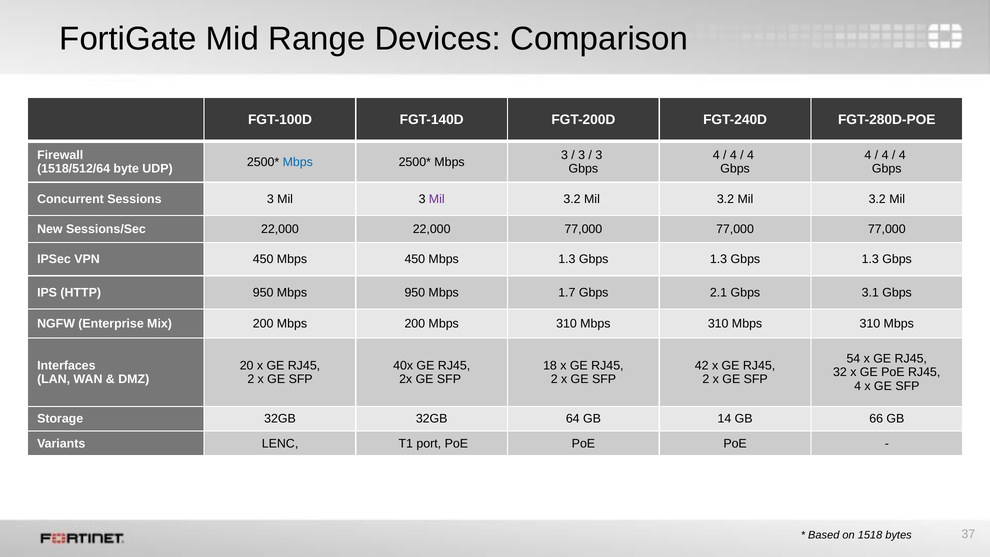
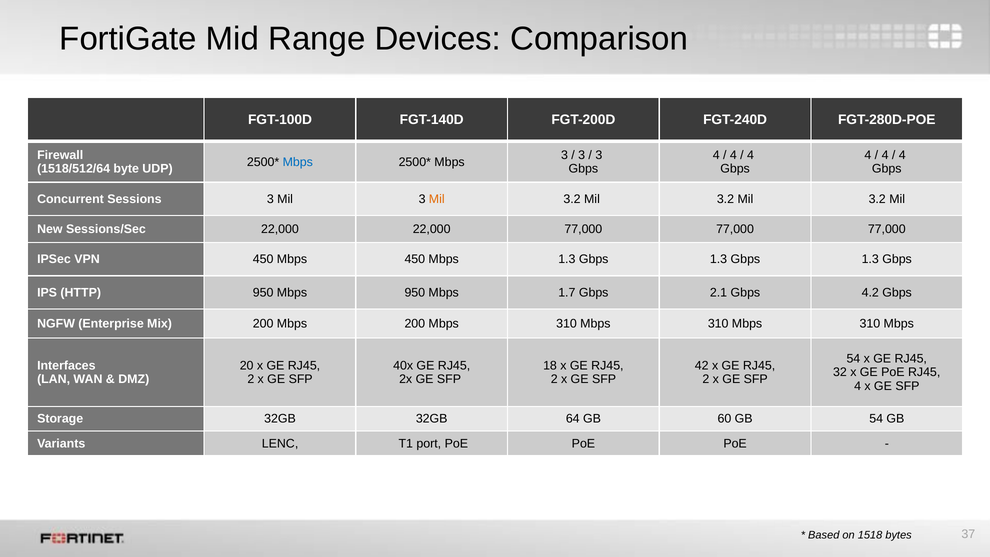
Mil colour: purple -> orange (437, 199)
3.1: 3.1 -> 4.2 (870, 293)
14: 14 -> 60 (724, 419)
GB 66: 66 -> 54 (876, 419)
